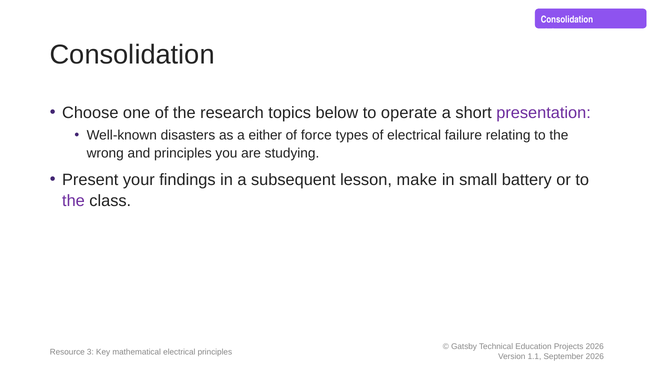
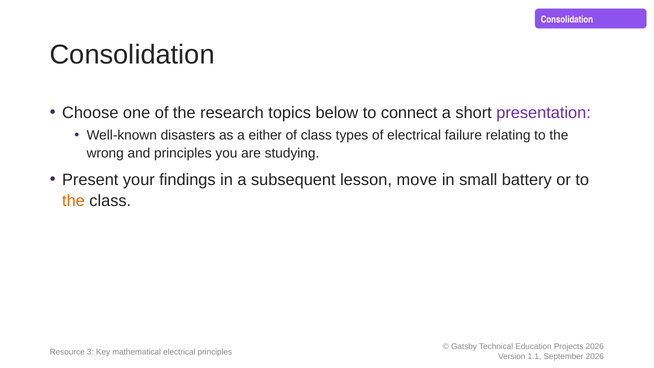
operate: operate -> connect (409, 113)
of force: force -> class (316, 135)
make: make -> move (417, 180)
the colour: purple -> orange (73, 201)
